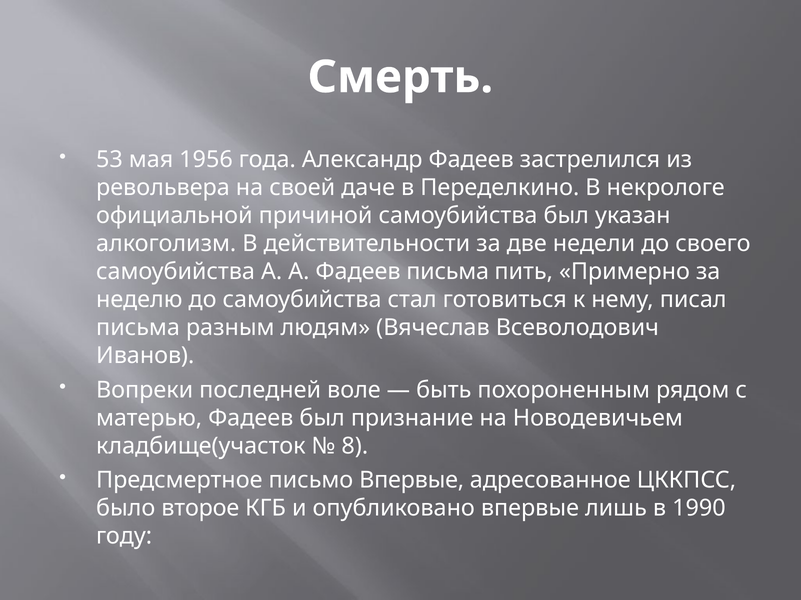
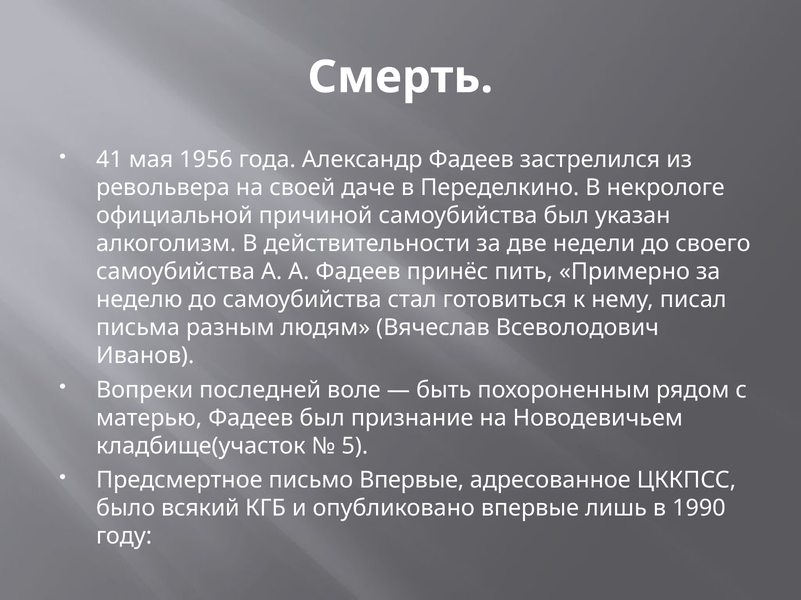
53: 53 -> 41 (109, 160)
Фадеев письма: письма -> принёс (448, 272)
8: 8 -> 5 (355, 446)
второе: второе -> всякий (200, 509)
